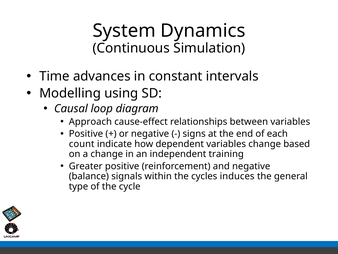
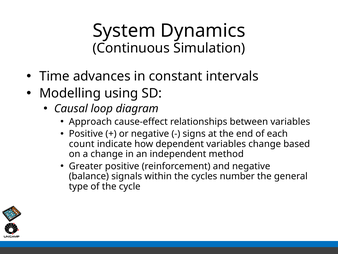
training: training -> method (226, 154)
induces: induces -> number (237, 176)
